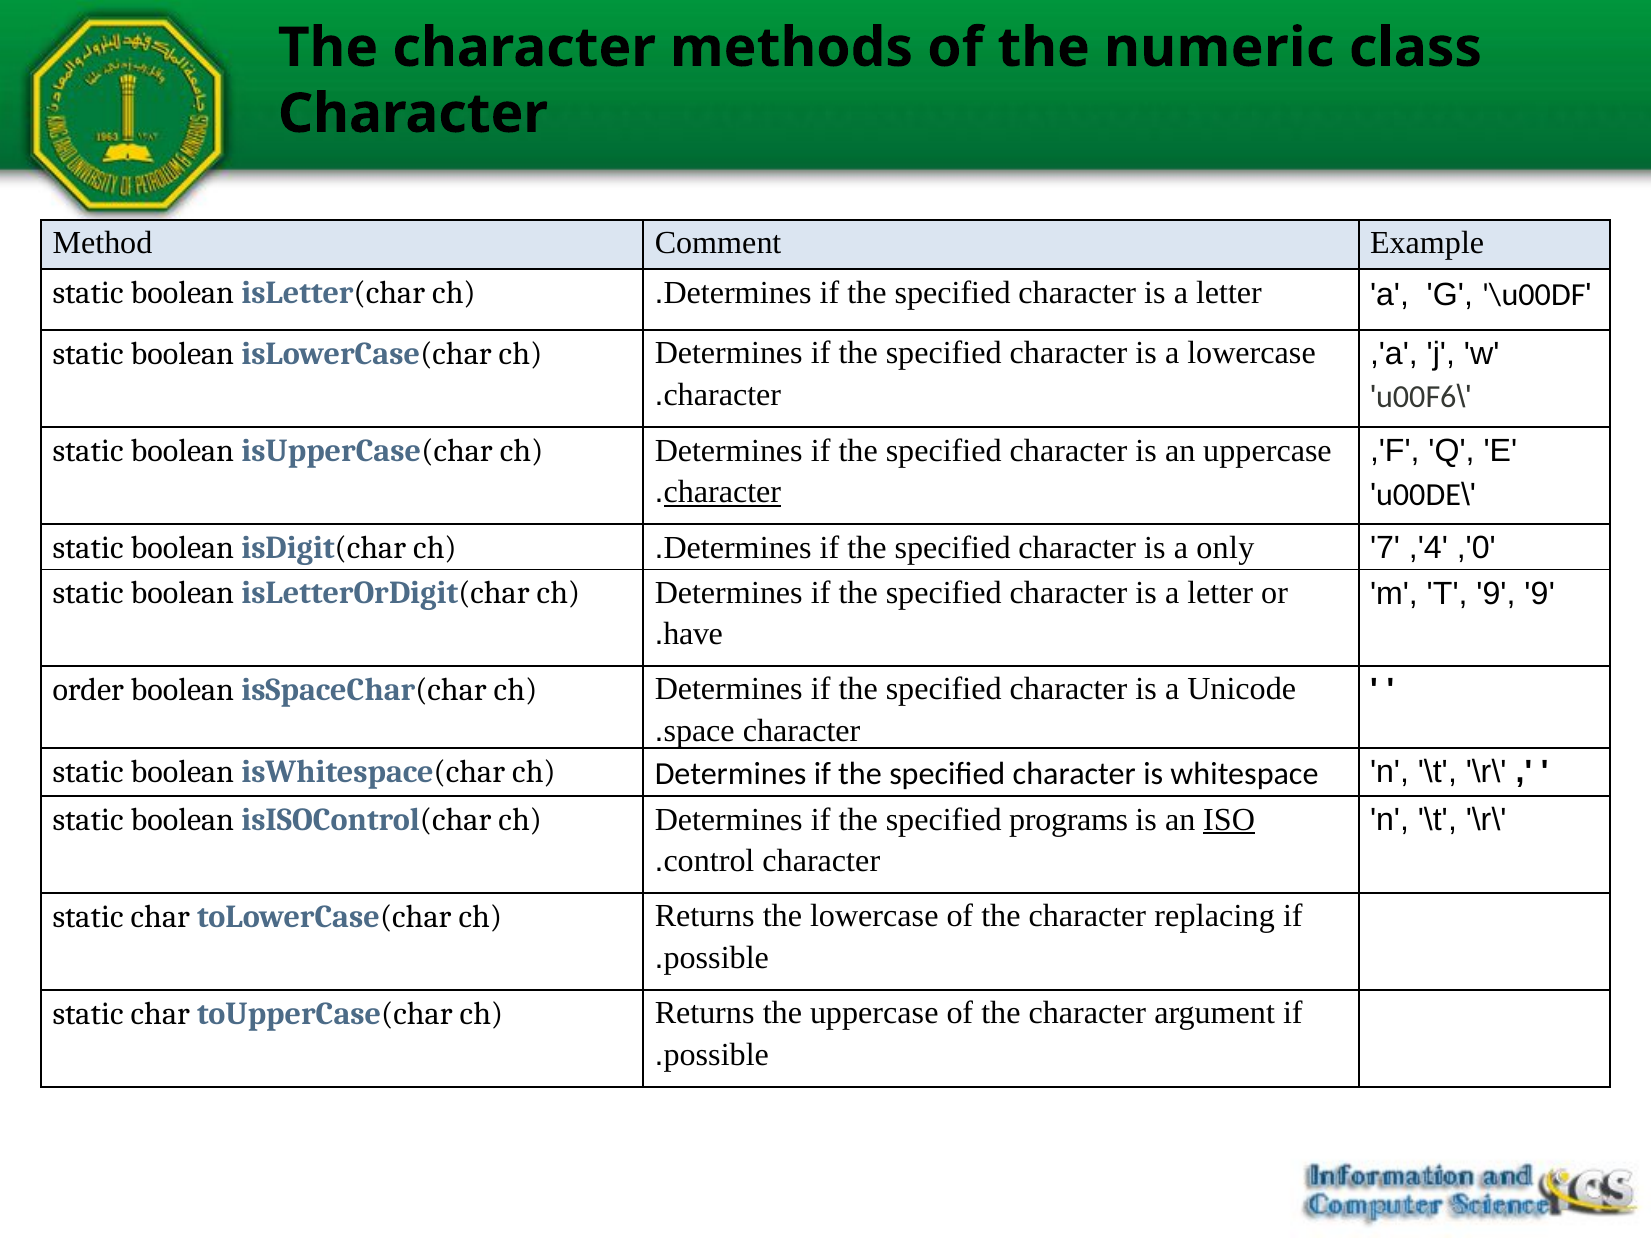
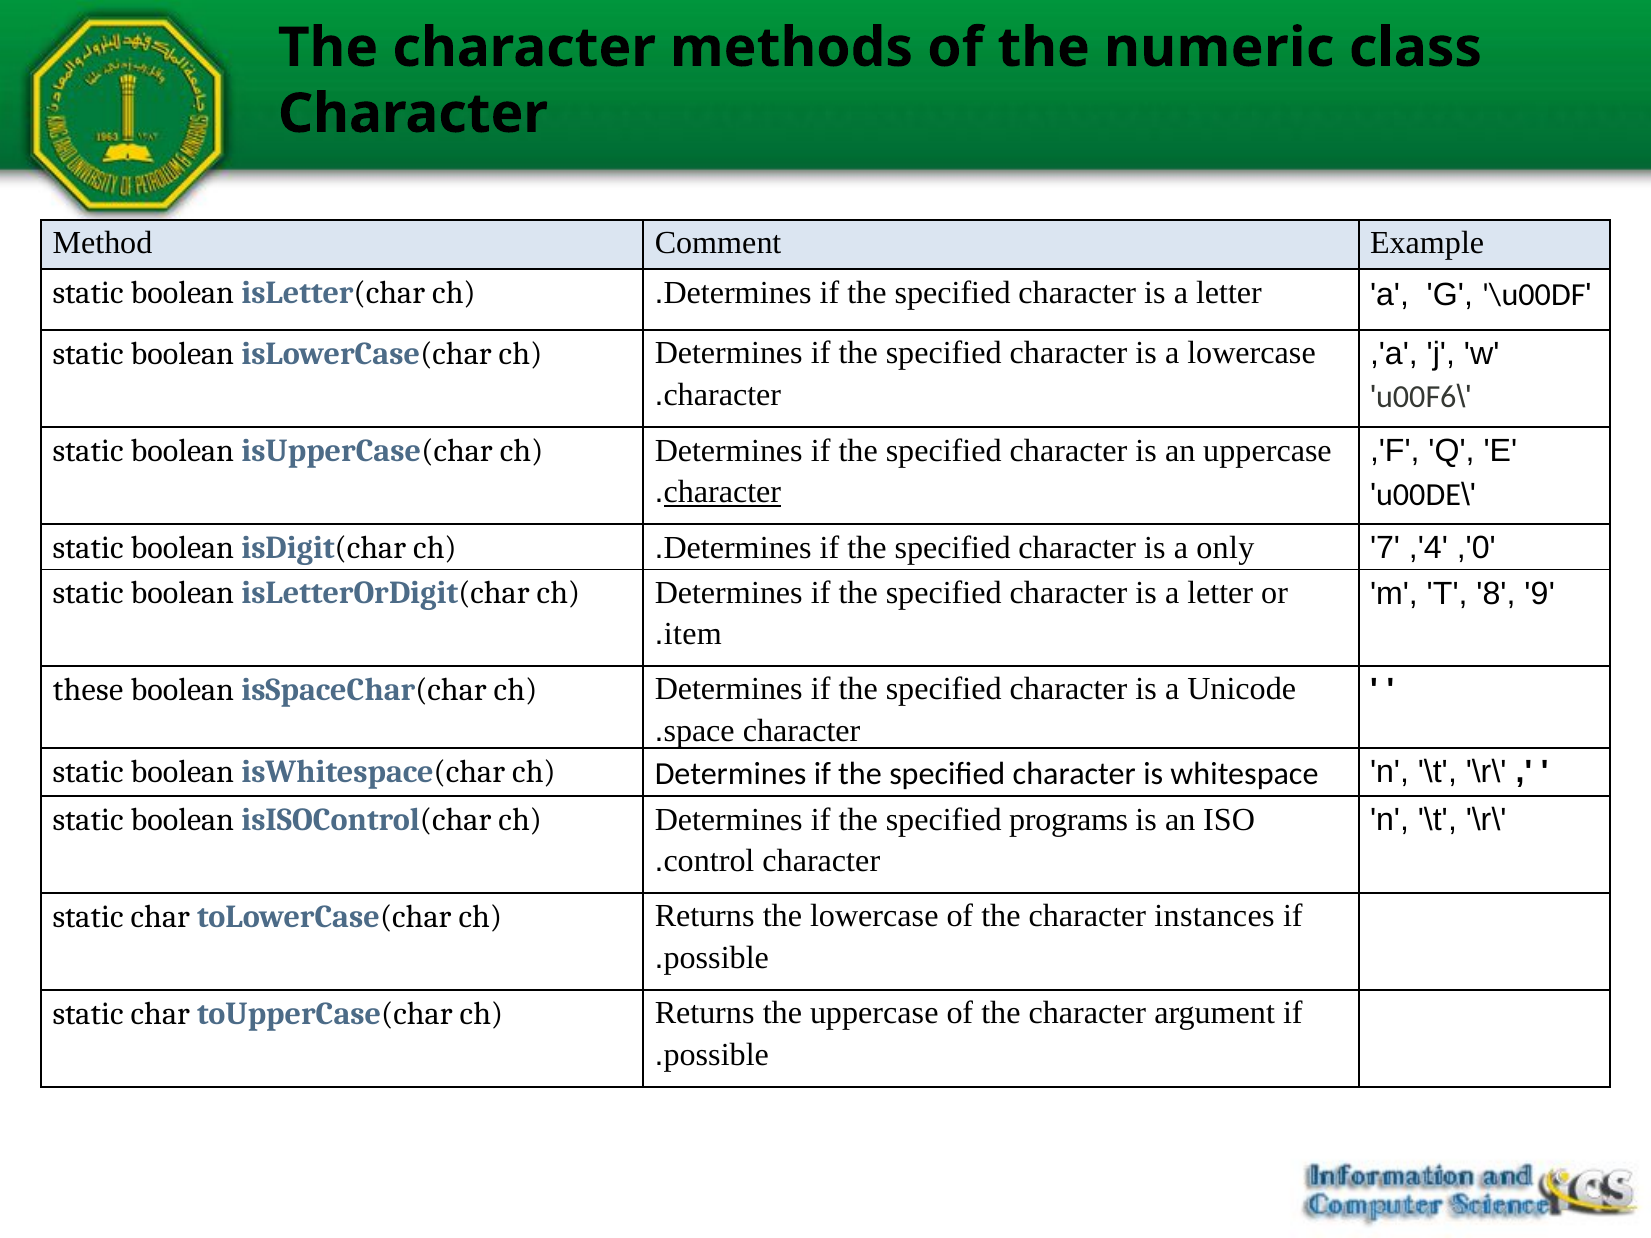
T 9: 9 -> 8 (1496, 594)
have: have -> item (693, 634)
order: order -> these (88, 690)
ISO underline: present -> none (1229, 820)
replacing: replacing -> instances (1215, 916)
